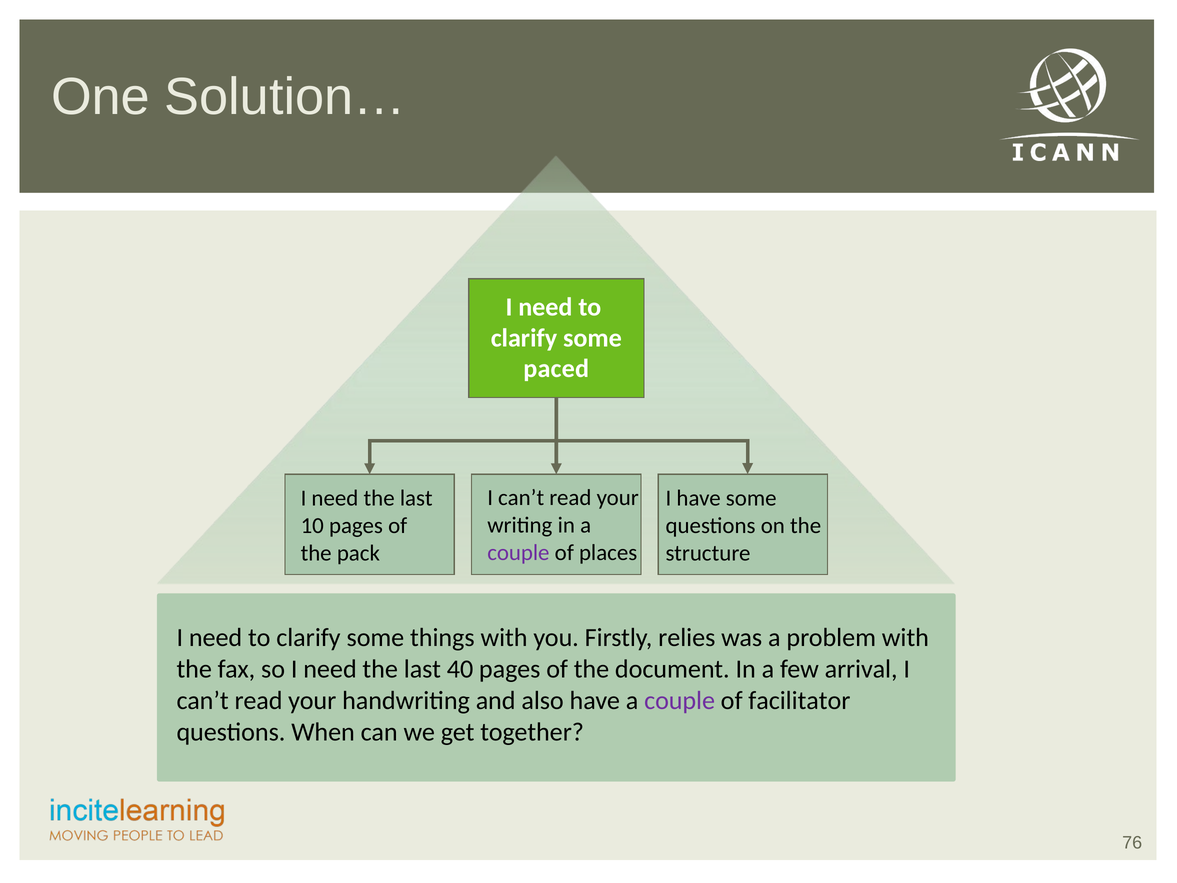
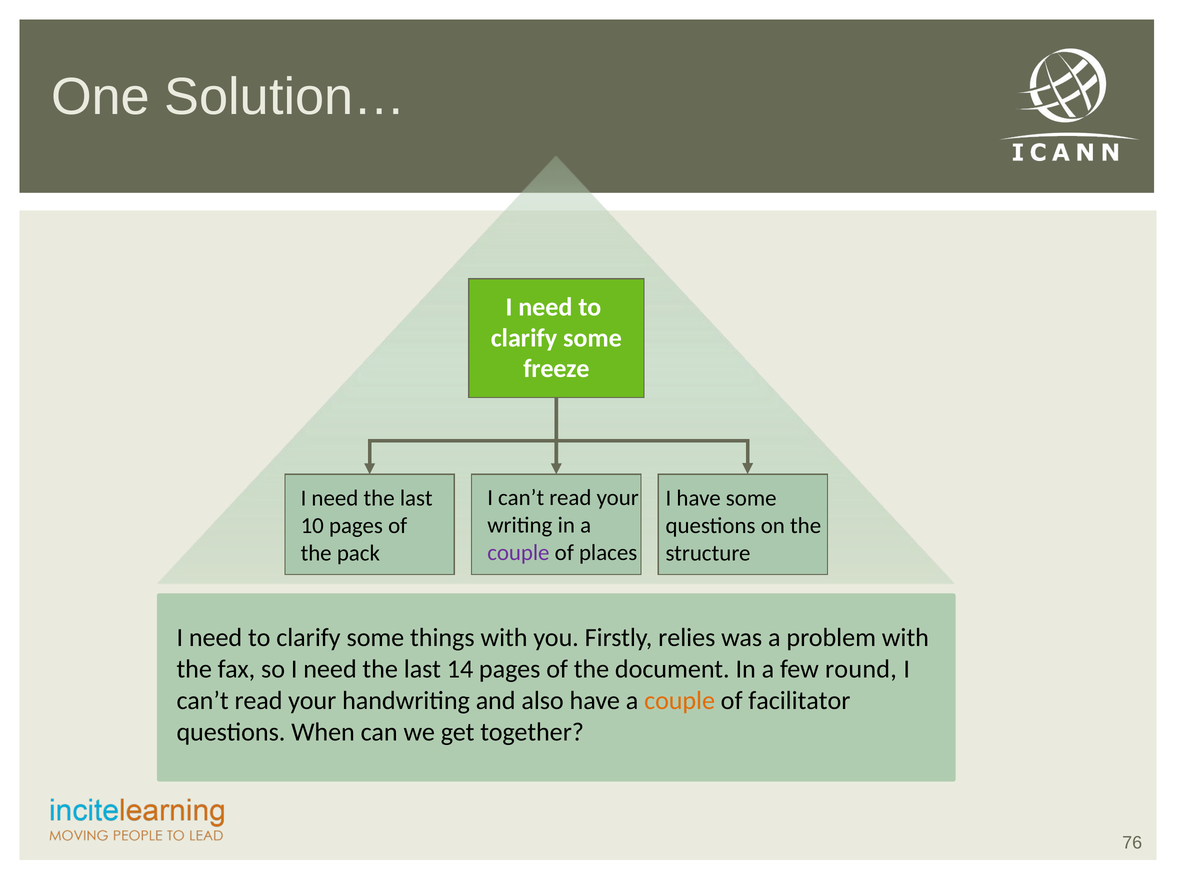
paced: paced -> freeze (556, 369)
40: 40 -> 14 (460, 669)
arrival: arrival -> round (861, 669)
couple colour: purple -> orange (680, 700)
